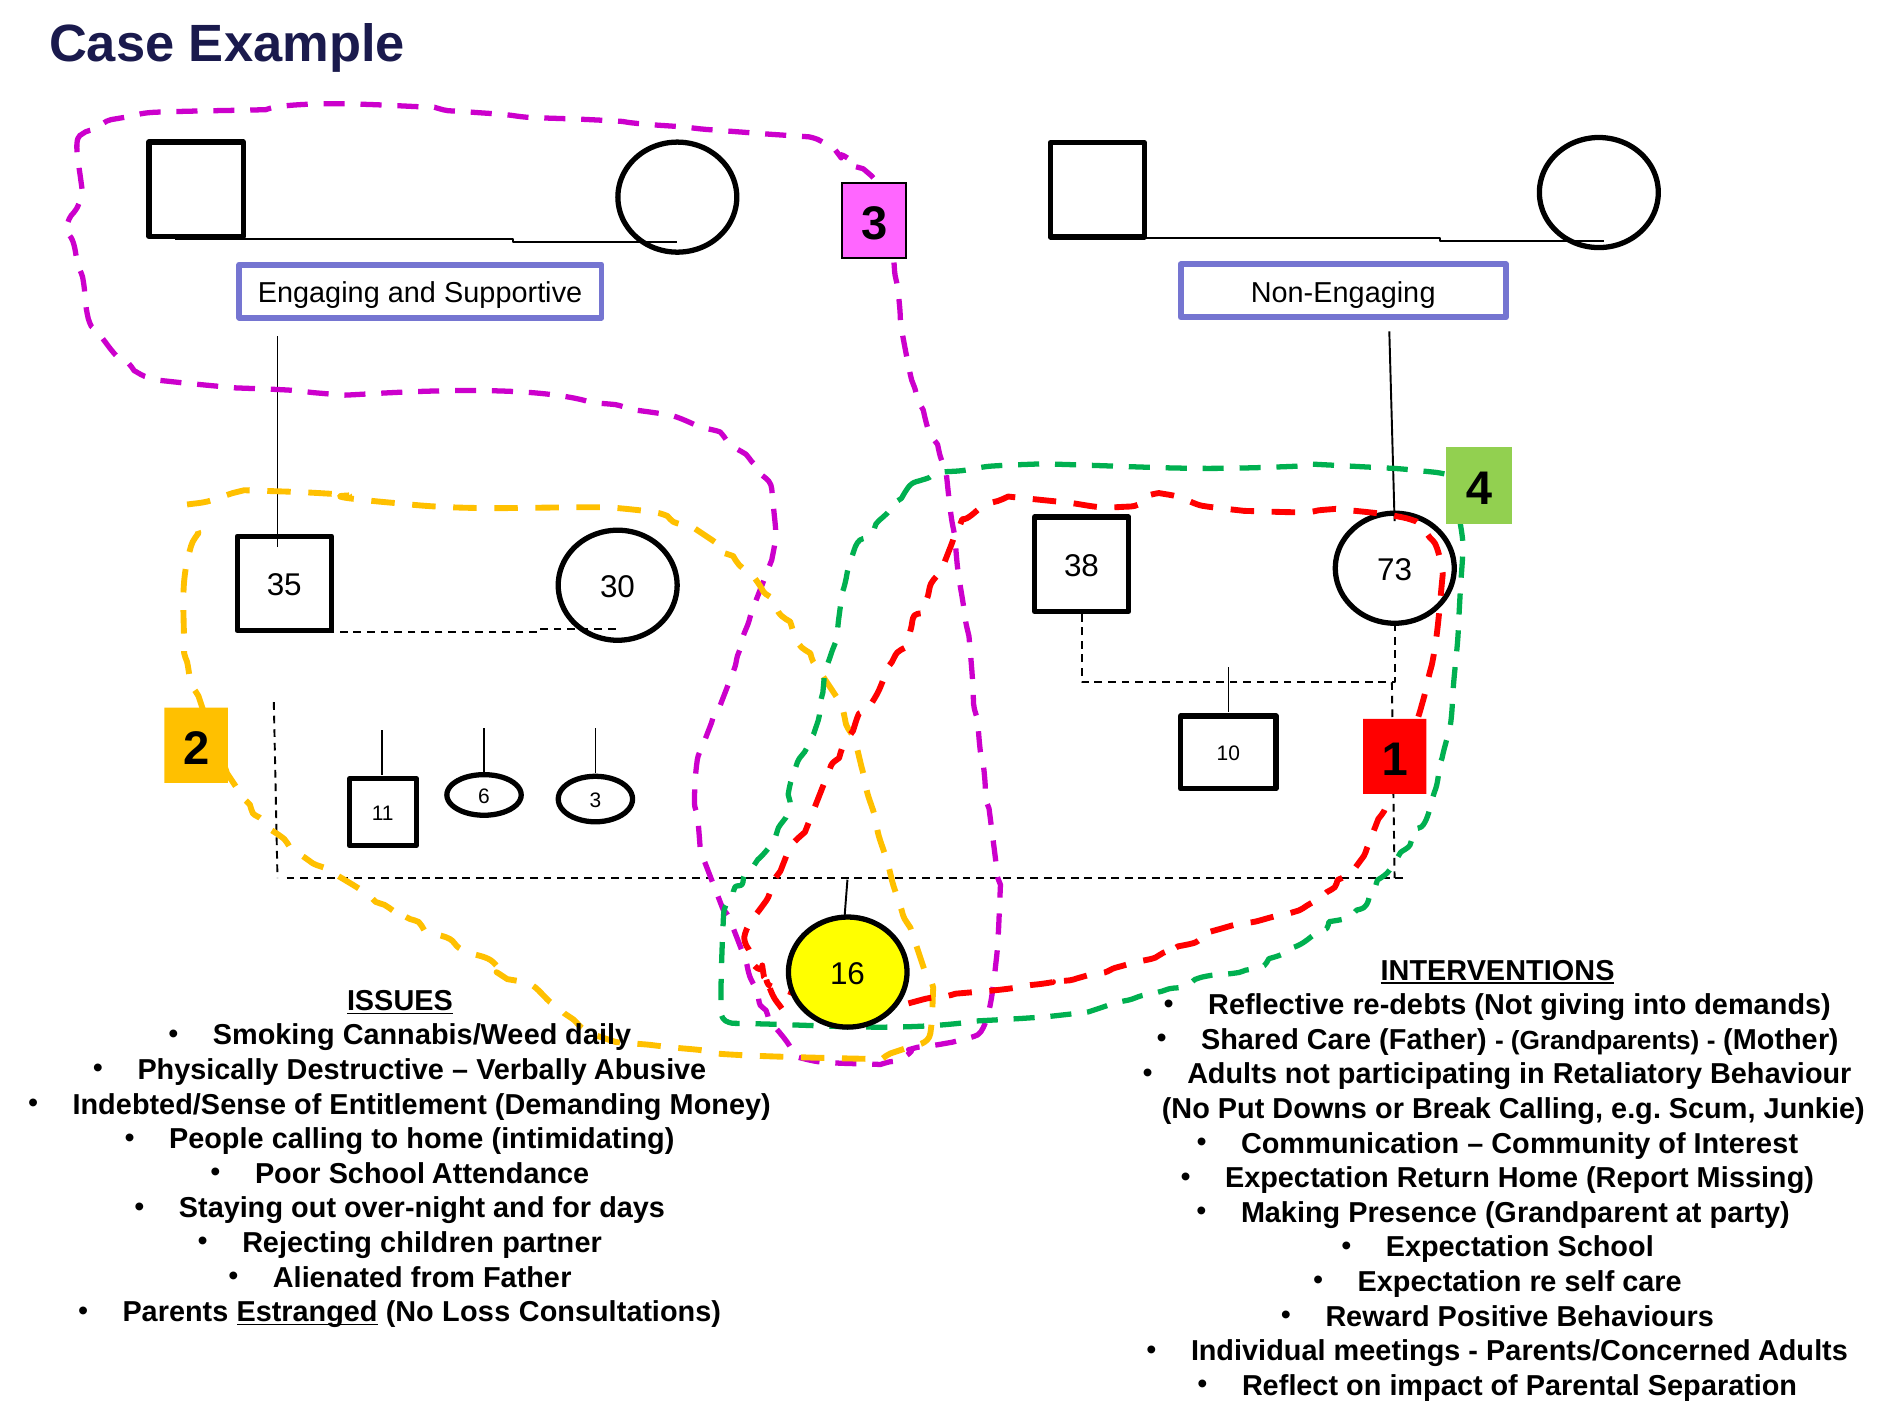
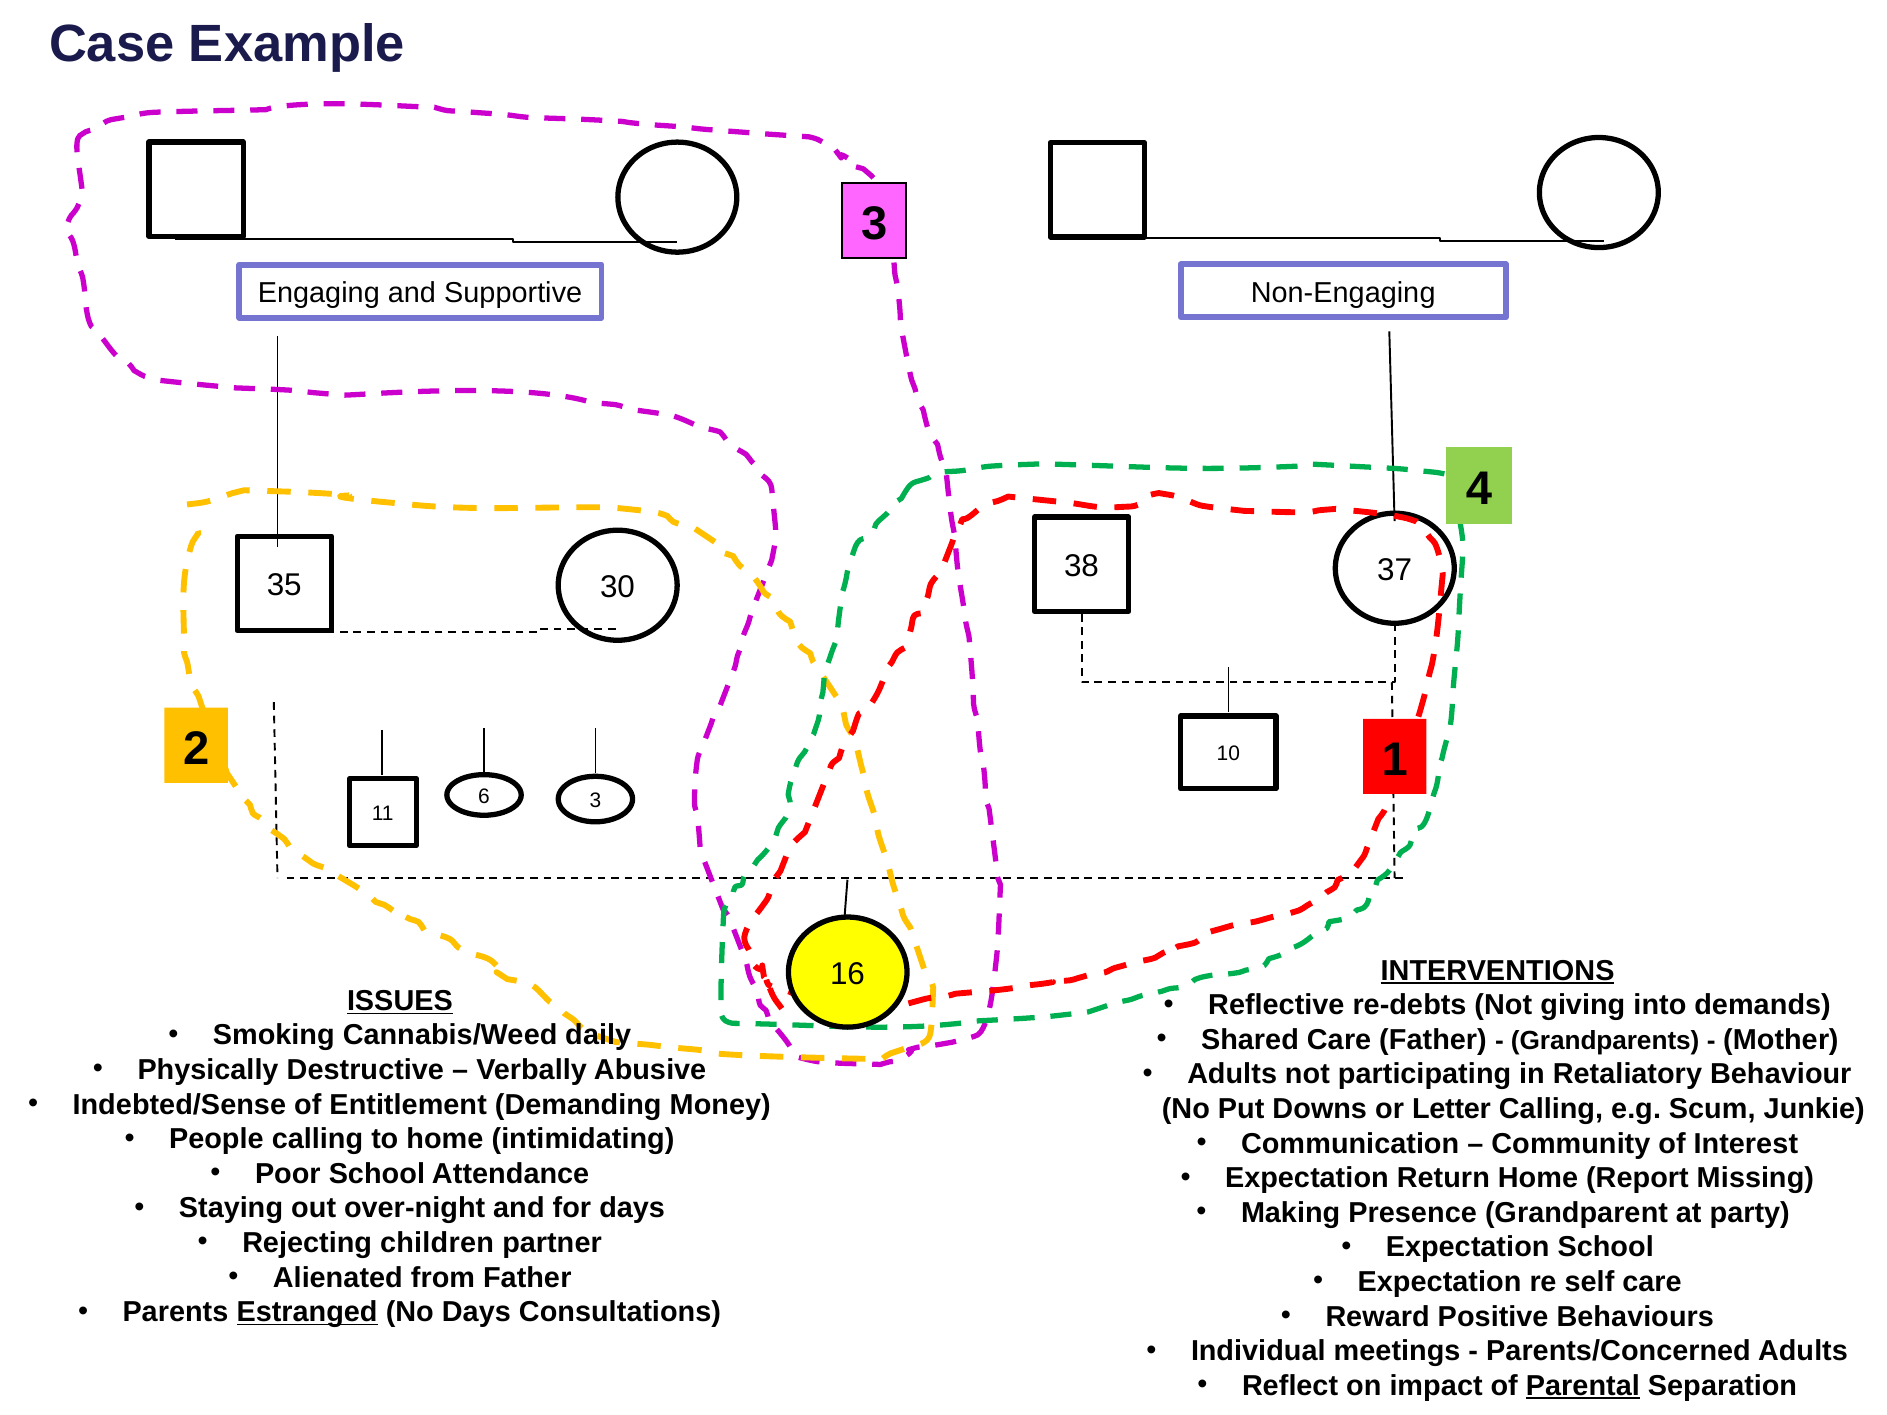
73: 73 -> 37 (1395, 570)
Break: Break -> Letter (1452, 1109)
No Loss: Loss -> Days (476, 1312)
Parental underline: none -> present (1583, 1386)
